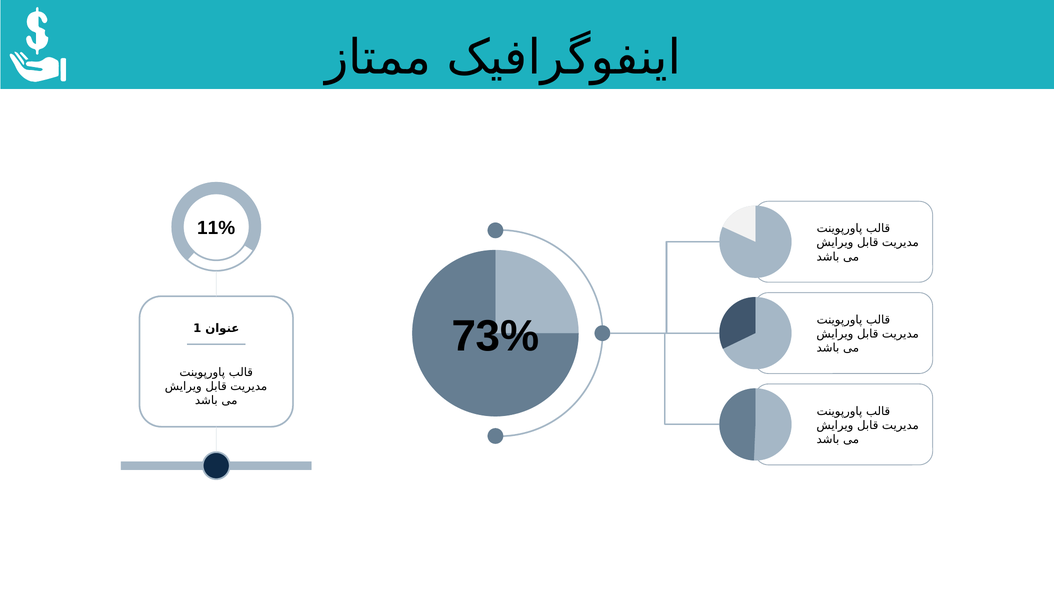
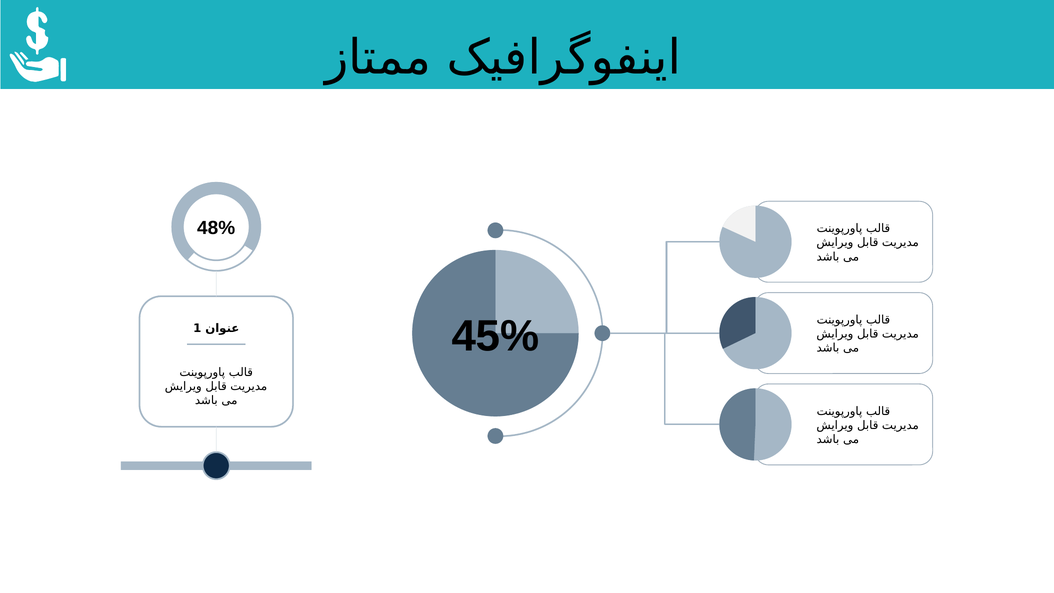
11%: 11% -> 48% (216, 228)
73%: 73% -> 45% (495, 336)
